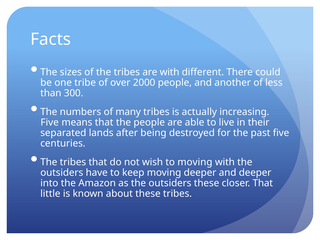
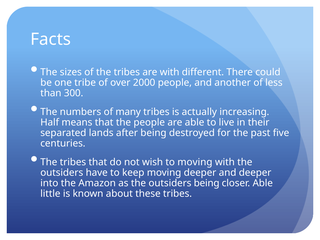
Five: Five -> Half (50, 122)
outsiders these: these -> being (207, 183)
closer That: That -> Able (263, 183)
